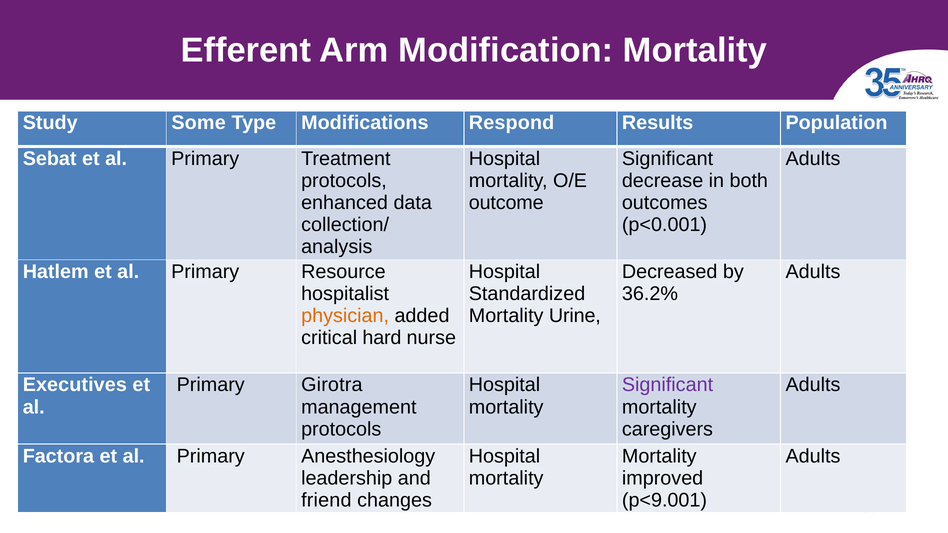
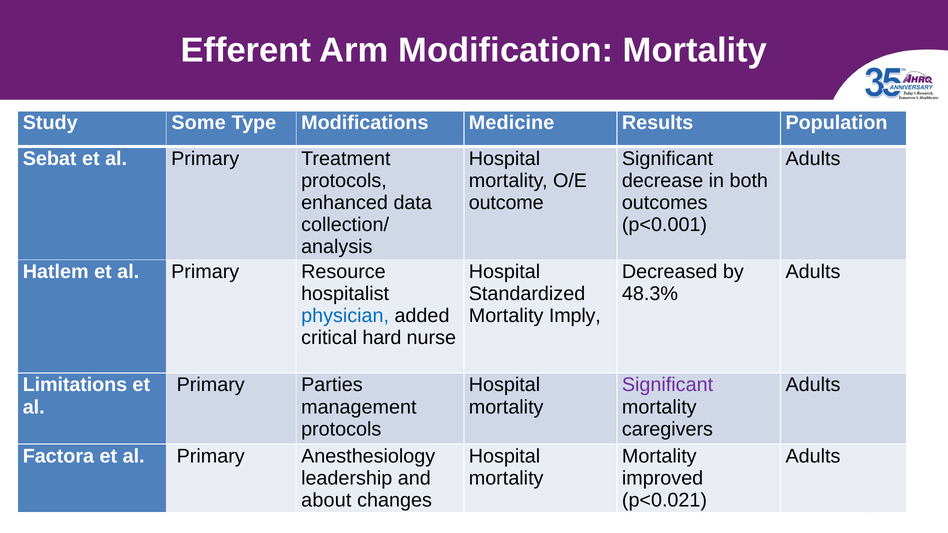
Respond: Respond -> Medicine (512, 123)
36.2%: 36.2% -> 48.3% (650, 294)
physician colour: orange -> blue (345, 316)
Urine: Urine -> Imply (575, 316)
Executives: Executives -> Limitations (75, 385)
Girotra: Girotra -> Parties (332, 385)
friend: friend -> about (326, 500)
p<9.001: p<9.001 -> p<0.021 (664, 500)
